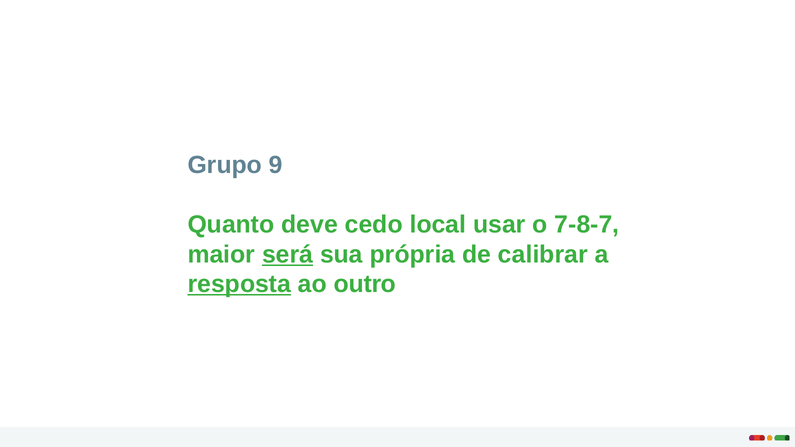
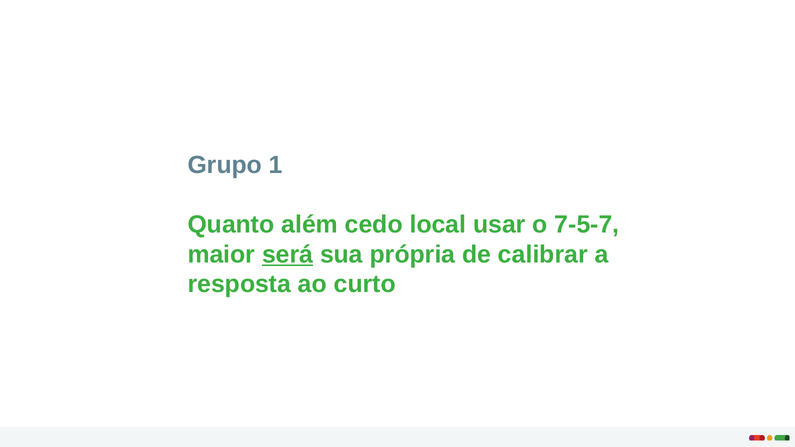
9: 9 -> 1 (276, 165)
deve: deve -> além (310, 225)
7-8-7: 7-8-7 -> 7-5-7 (587, 225)
resposta underline: present -> none (239, 284)
outro: outro -> curto (365, 284)
